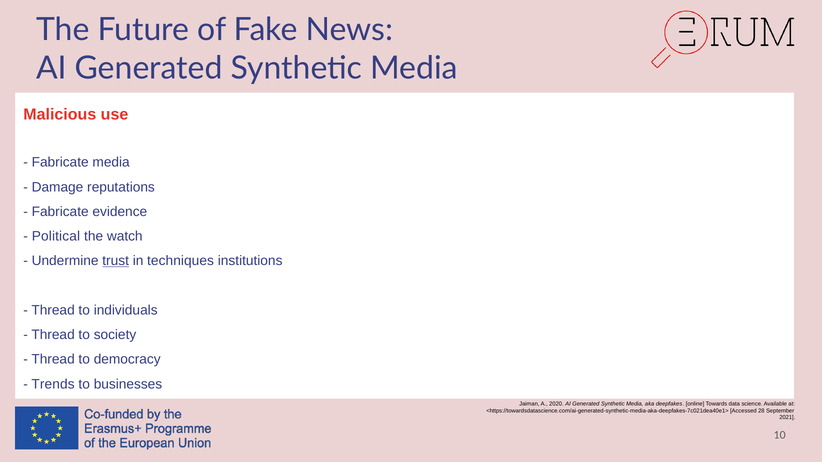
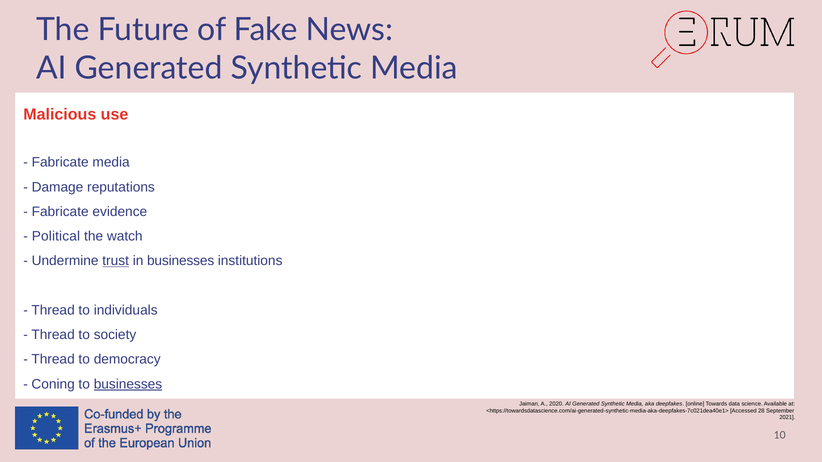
in techniques: techniques -> businesses (181, 261)
Trends: Trends -> Coning (53, 384)
businesses underline: none -> present (128, 384)
